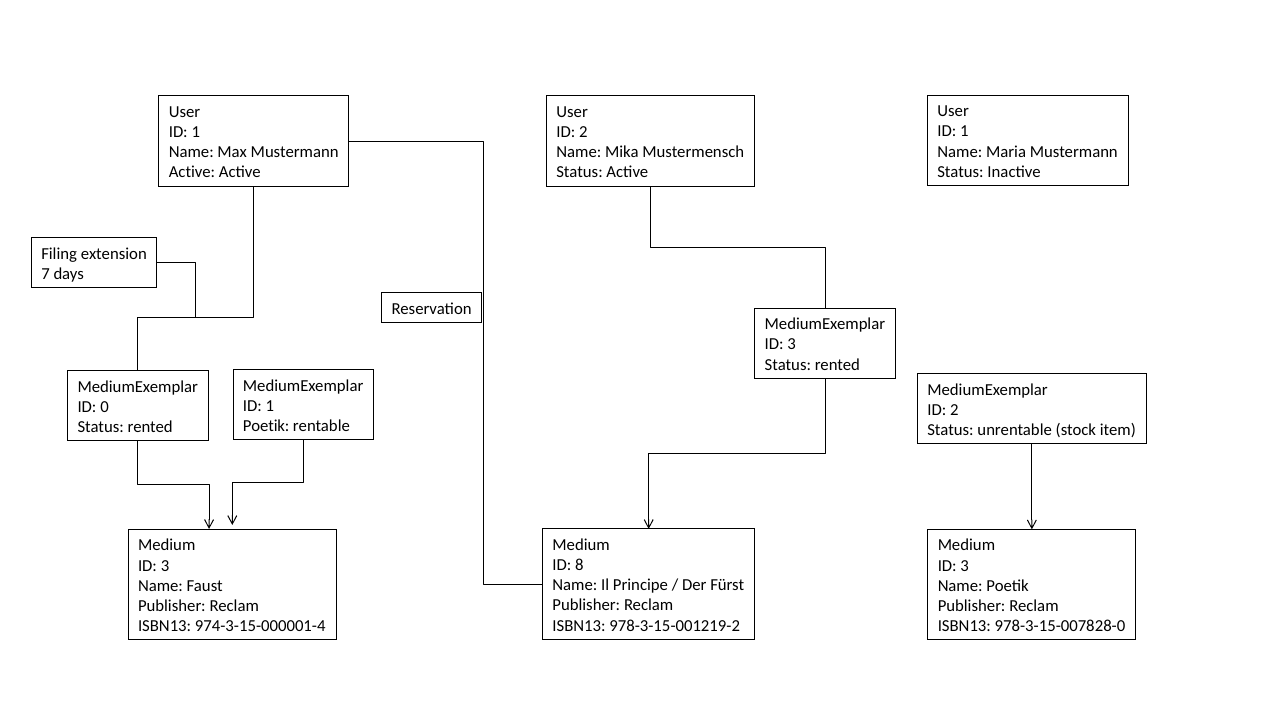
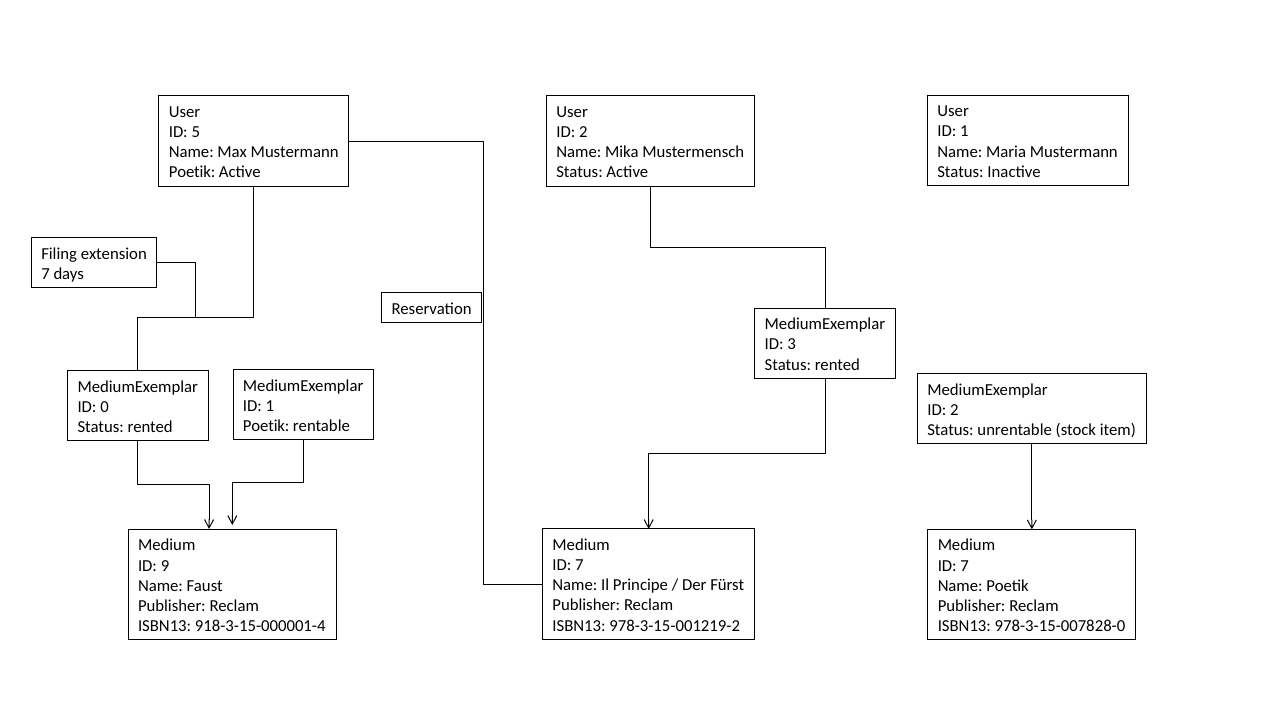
1: 1 -> 5 (196, 132)
Active: Active -> Poetik (192, 172)
8: 8 -> 7 (579, 565)
3: 3 -> 9 (165, 565)
3: 3 -> 7 (965, 565)
974-3-15-000001-4: 974-3-15-000001-4 -> 918-3-15-000001-4 (260, 626)
